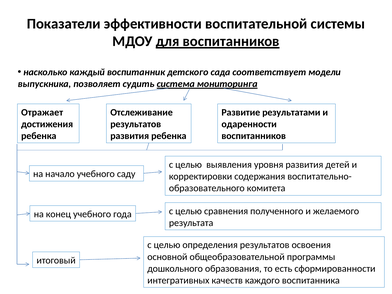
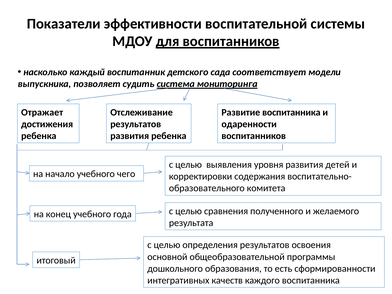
Развитие результатами: результатами -> воспитанника (291, 112)
саду: саду -> чего (126, 174)
